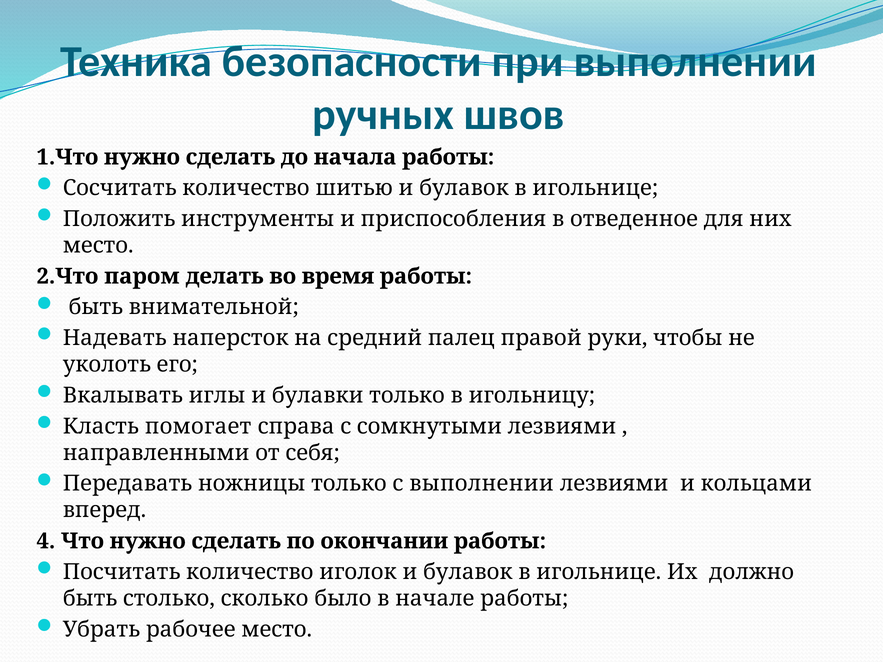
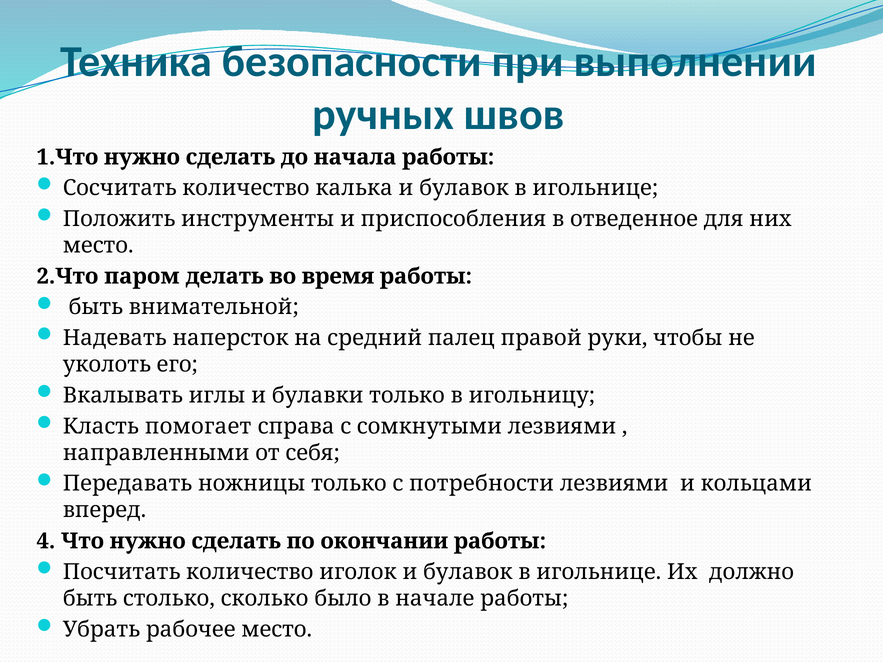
шитью: шитью -> калька (354, 188)
с выполнении: выполнении -> потребности (481, 484)
